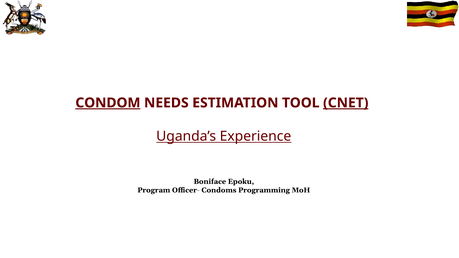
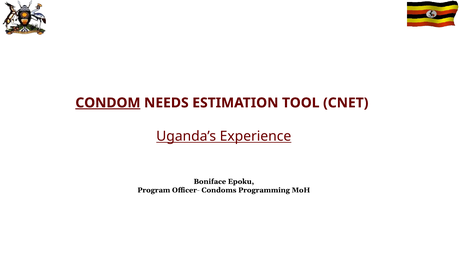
CNET underline: present -> none (346, 103)
